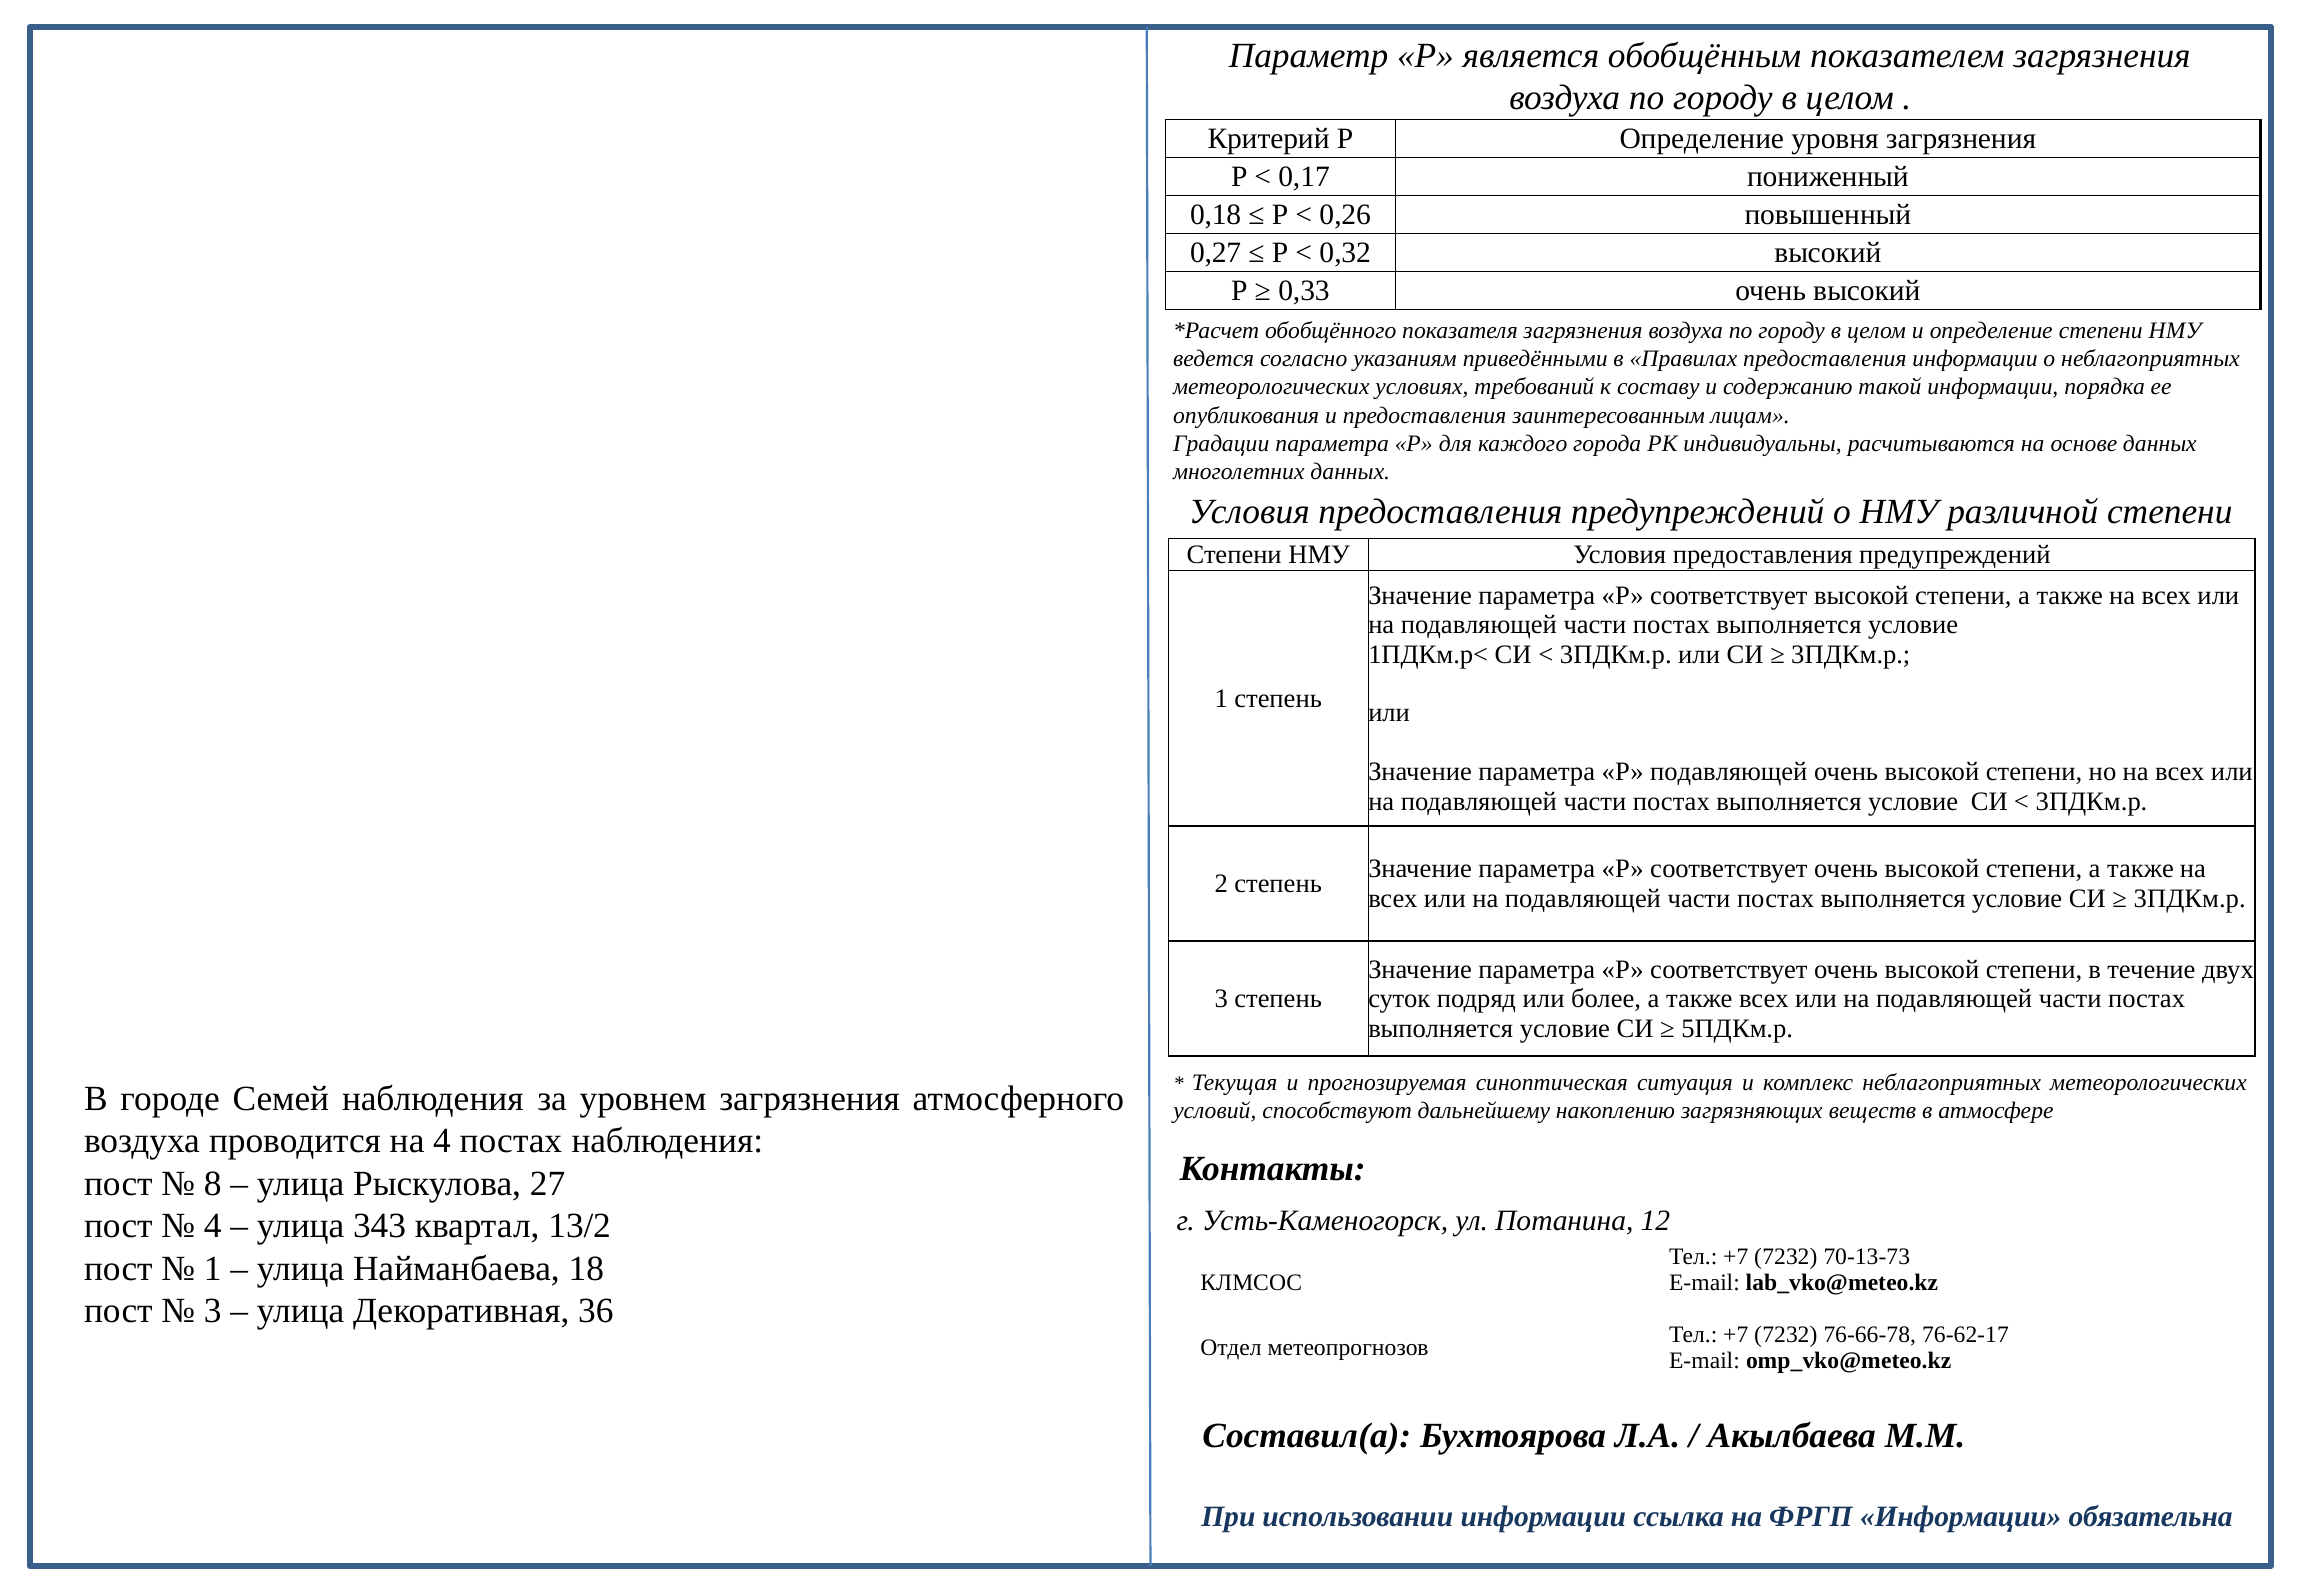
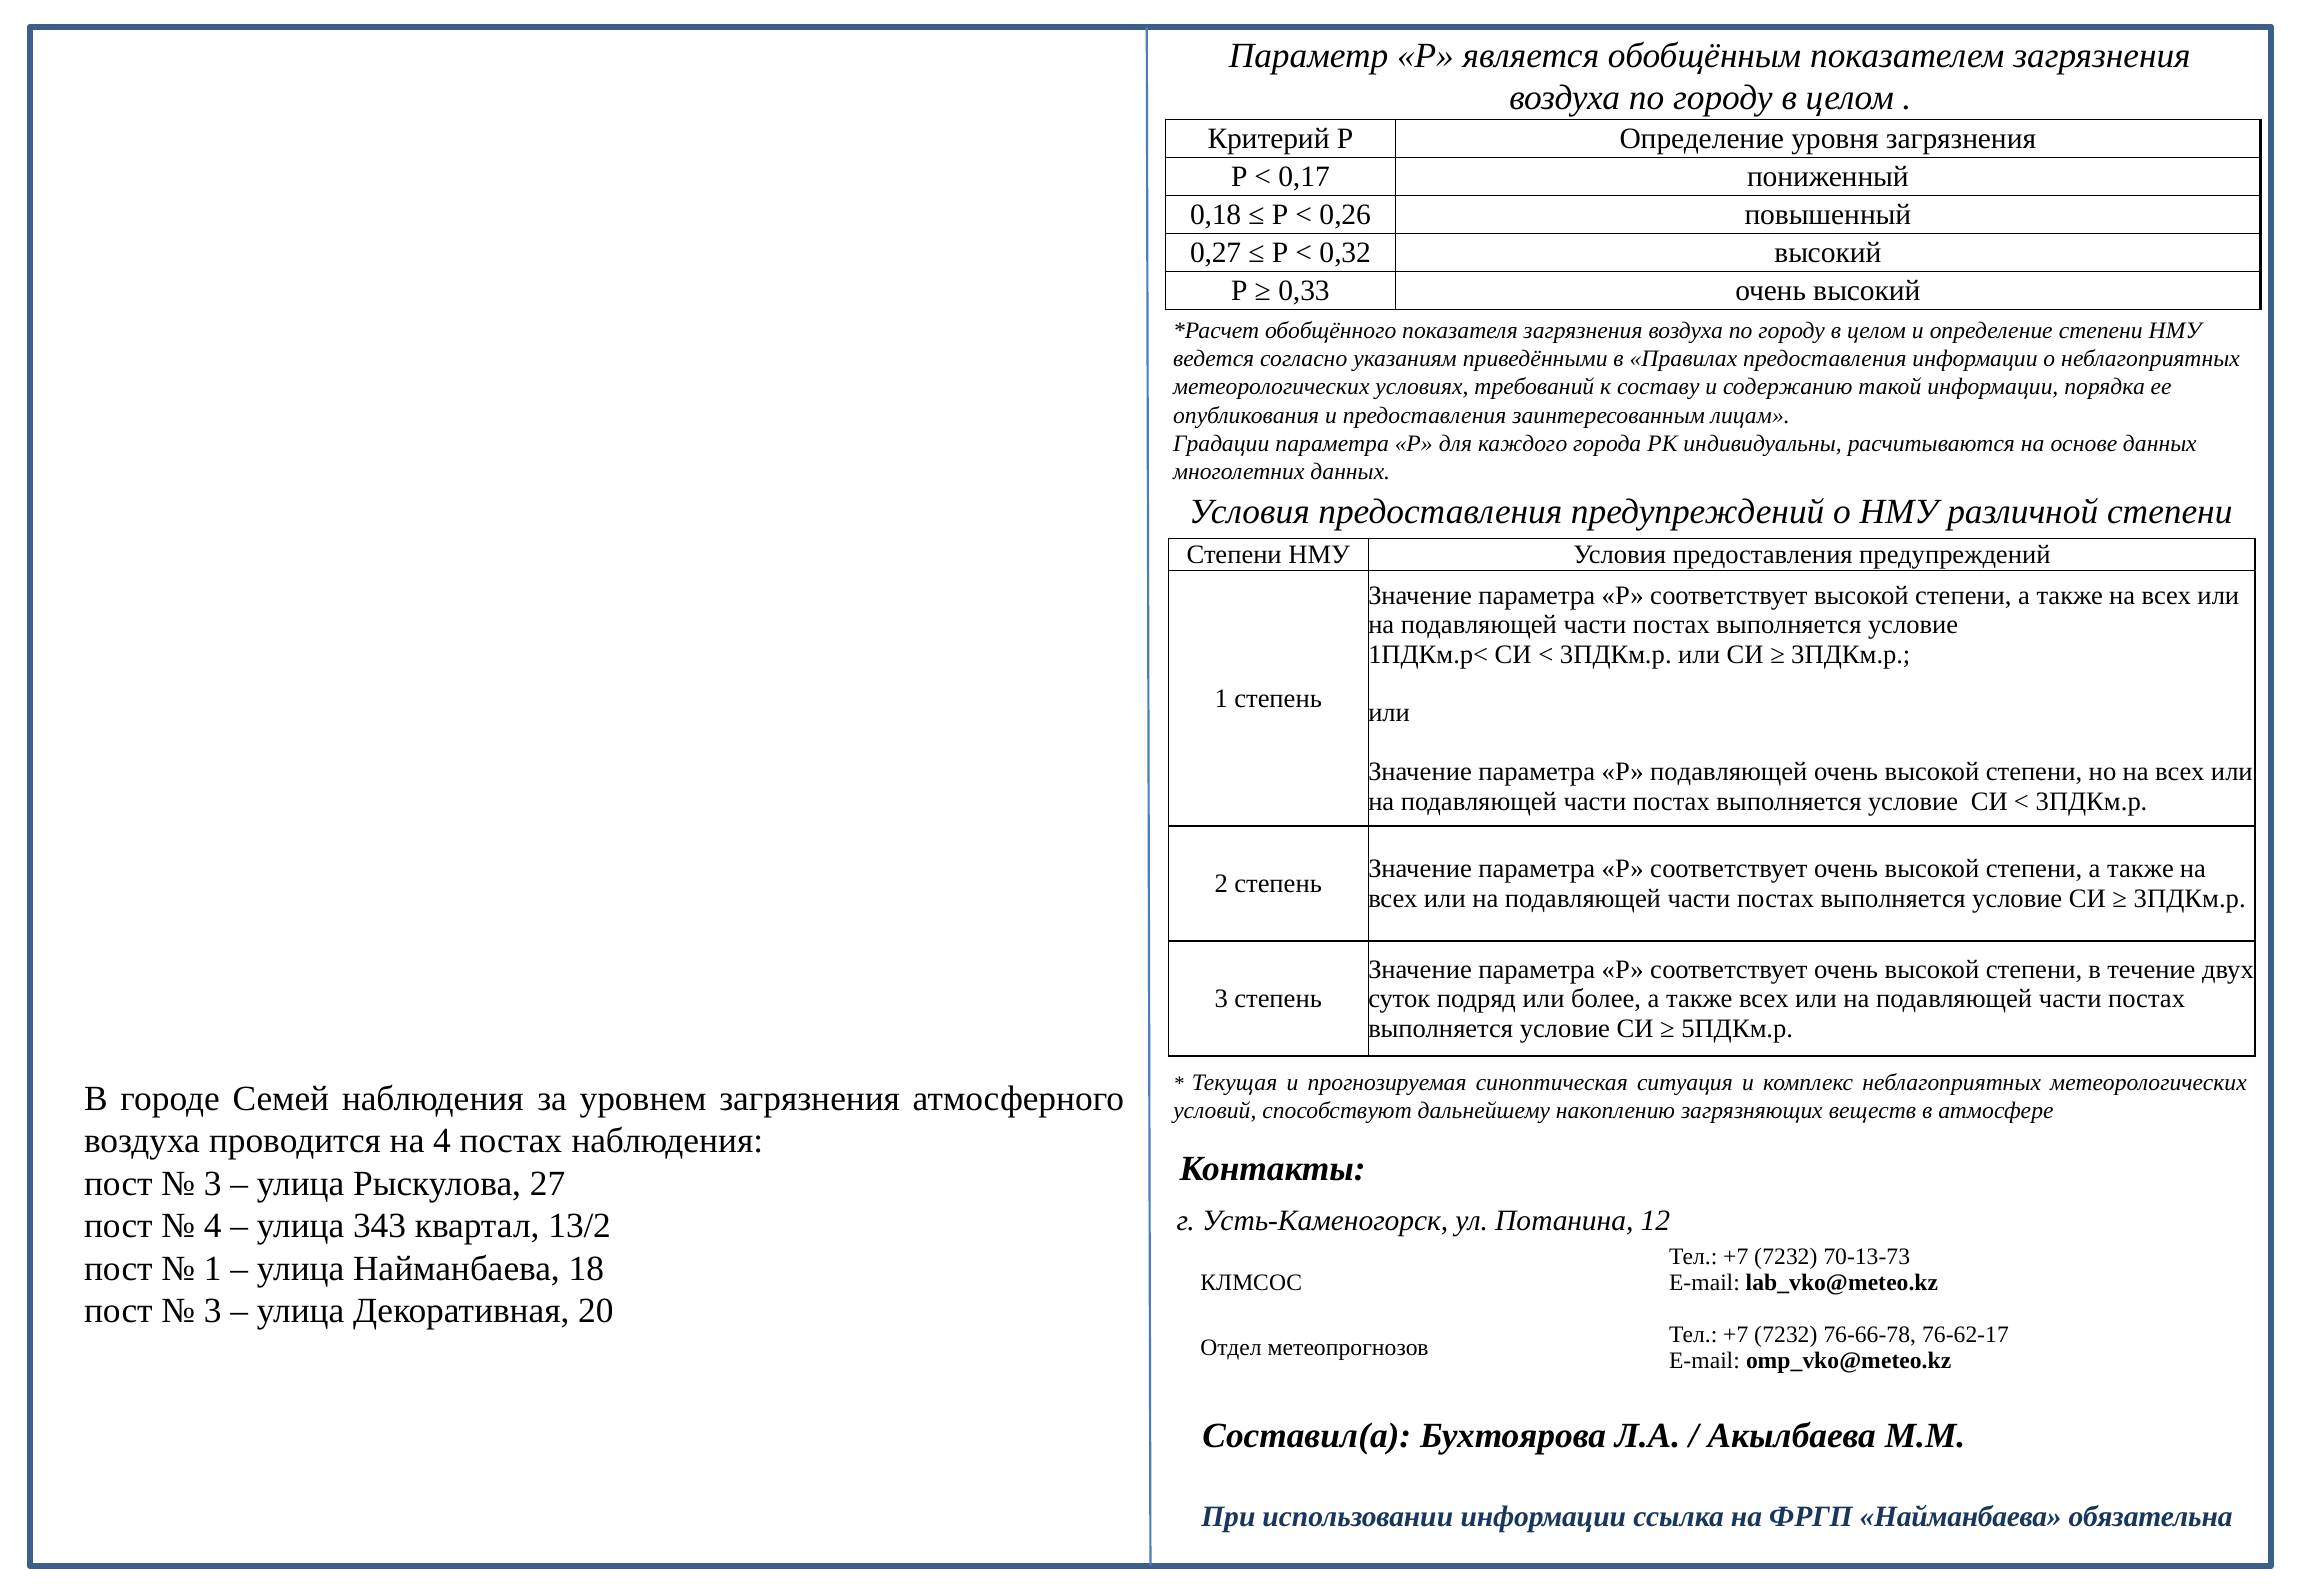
8: 8 -> 3 (213, 1184)
36: 36 -> 20 (596, 1311)
ФРГП Информации: Информации -> Найманбаева (1961, 1517)
